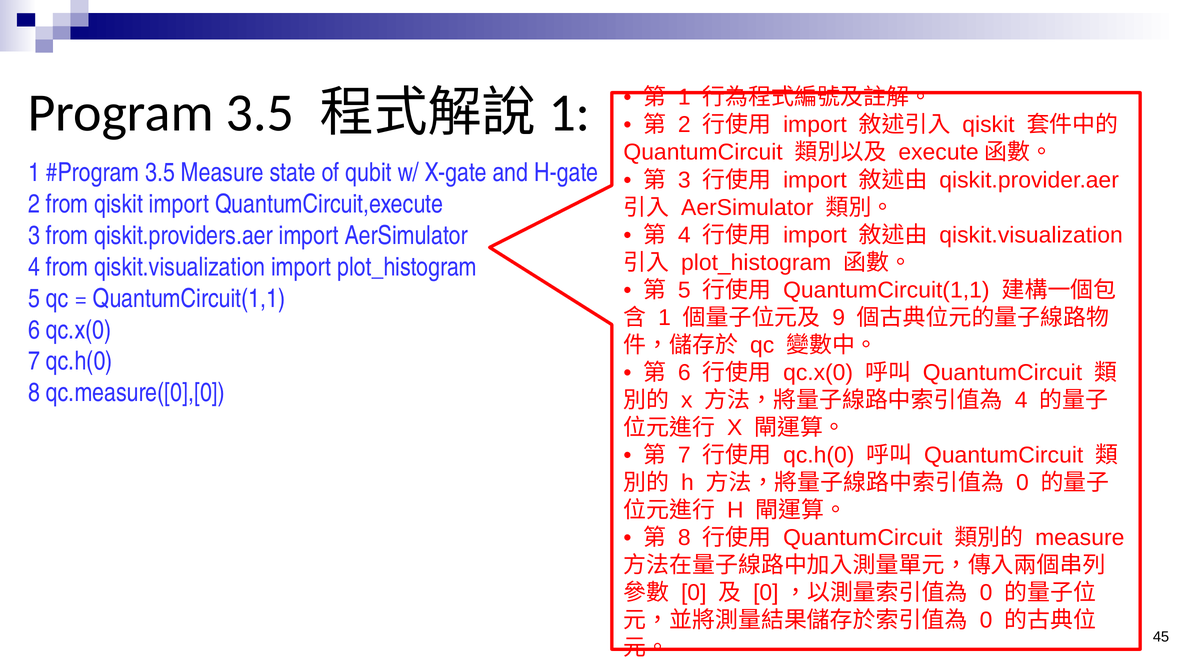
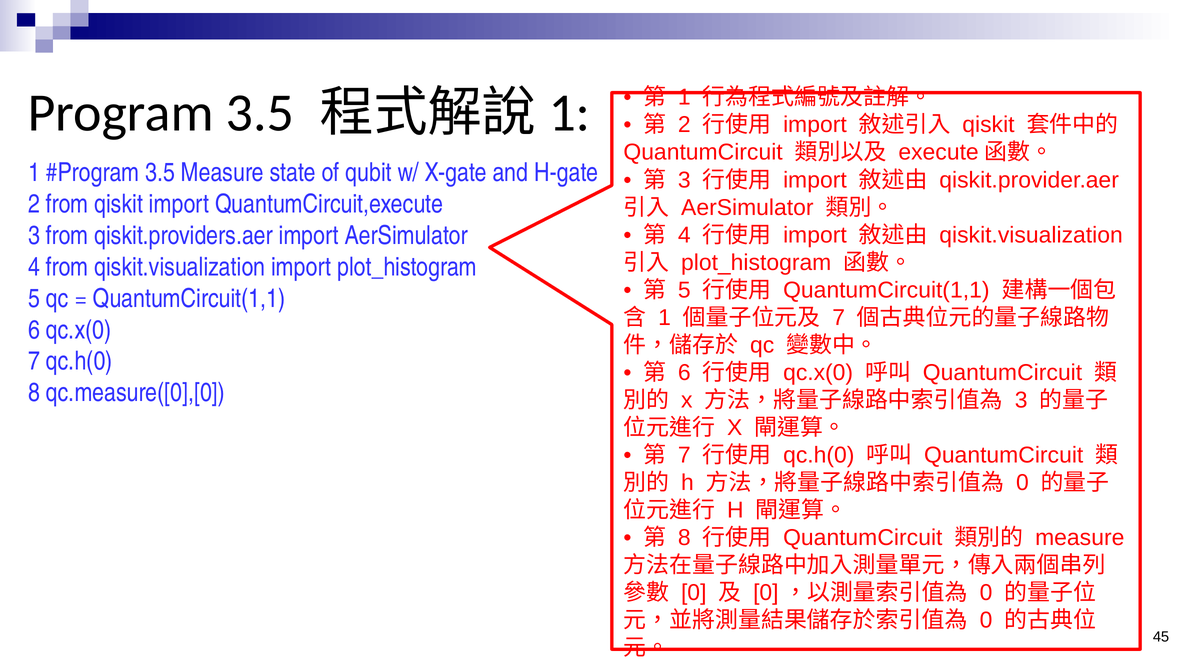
9: 9 -> 7 (839, 317)
4: 4 -> 3 (1021, 400)
